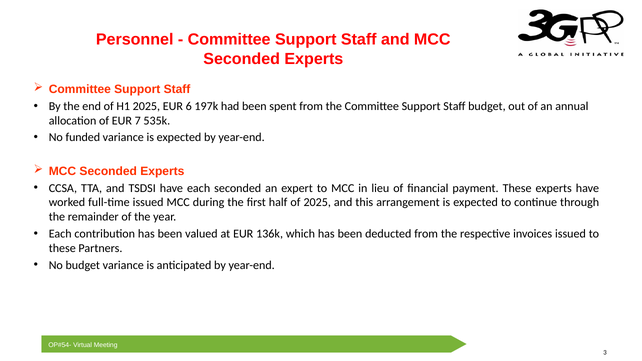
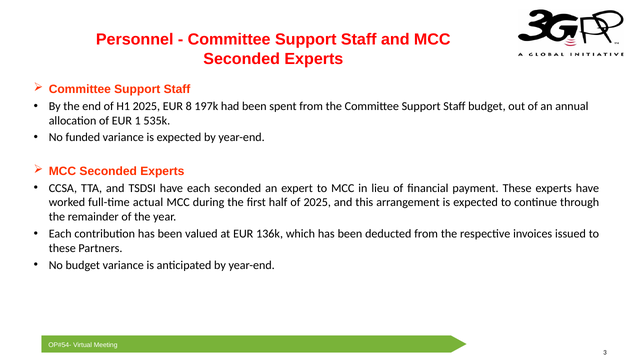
6: 6 -> 8 (189, 106)
7: 7 -> 1 (138, 121)
full-time issued: issued -> actual (148, 203)
